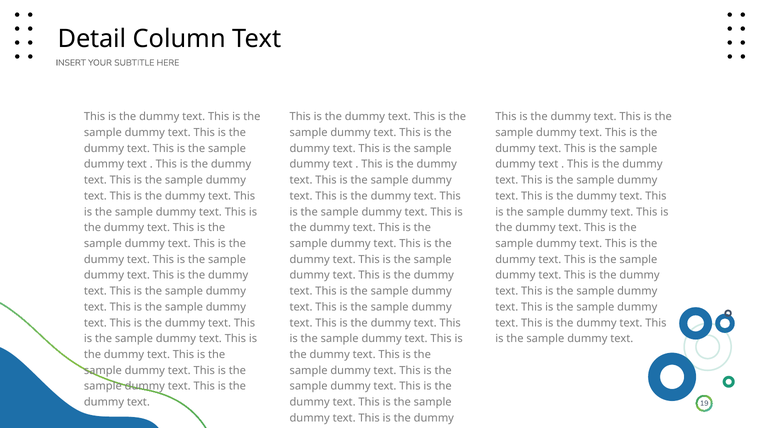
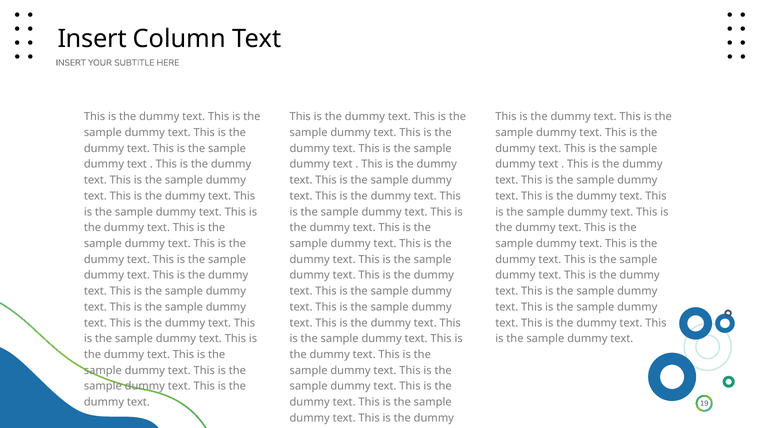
Detail: Detail -> Insert (92, 39)
